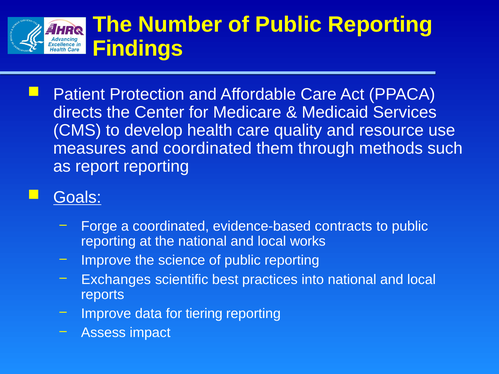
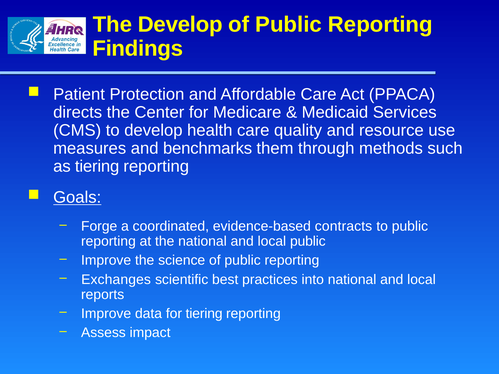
The Number: Number -> Develop (180, 24)
and coordinated: coordinated -> benchmarks (208, 148)
as report: report -> tiering (97, 166)
local works: works -> public (308, 241)
